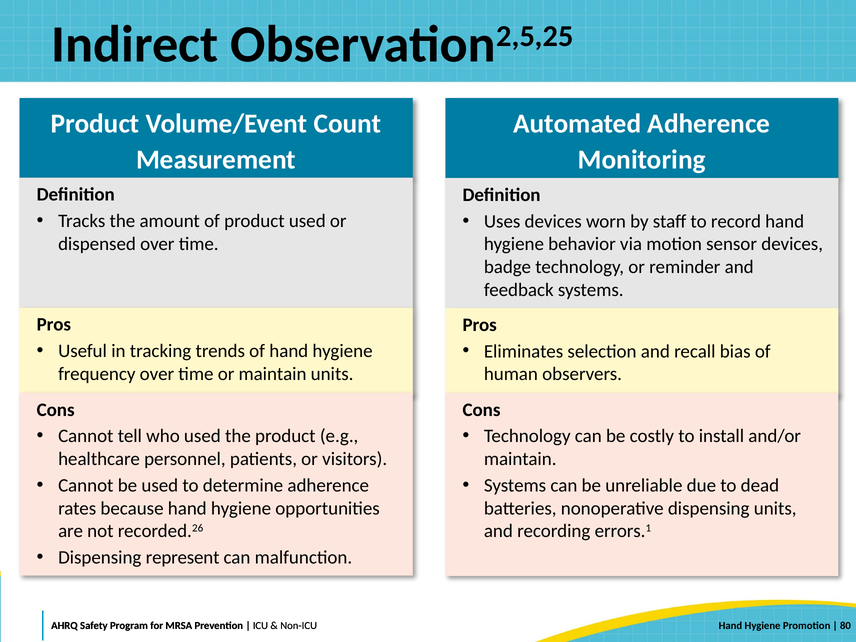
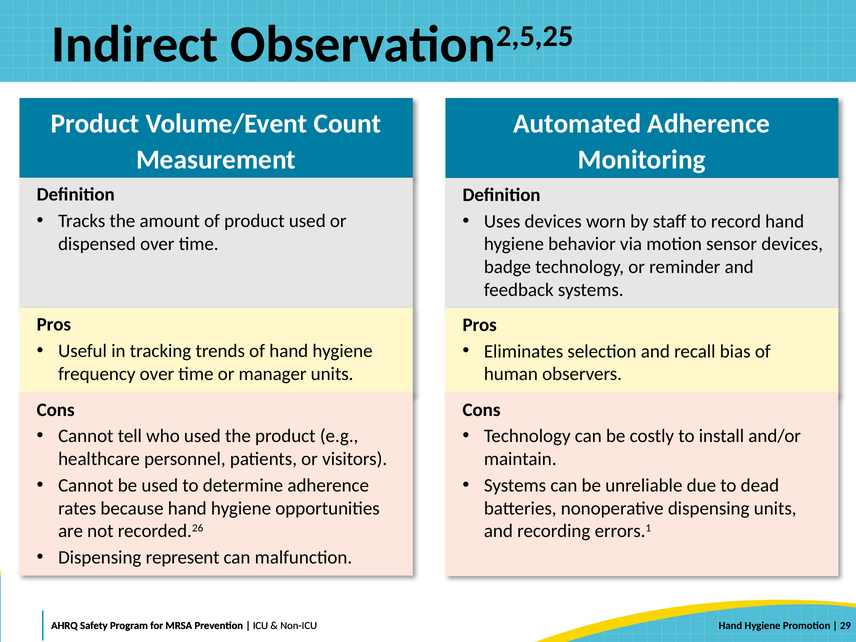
or maintain: maintain -> manager (273, 374)
80: 80 -> 29 (845, 626)
